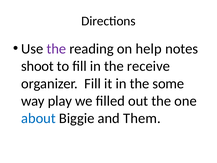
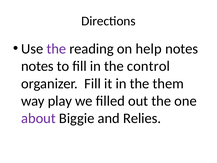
shoot: shoot -> notes (37, 66)
receive: receive -> control (148, 66)
some: some -> them (168, 83)
about colour: blue -> purple (38, 118)
Them: Them -> Relies (142, 118)
